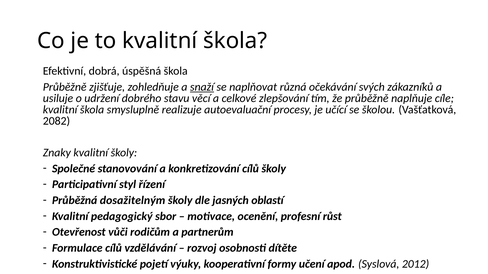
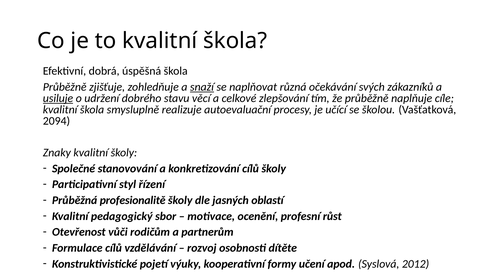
usiluje underline: none -> present (58, 98)
2082: 2082 -> 2094 (56, 121)
dosažitelným: dosažitelným -> profesionalitě (133, 201)
